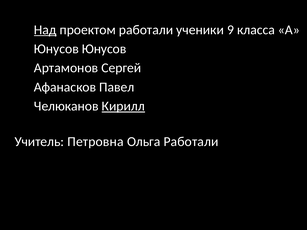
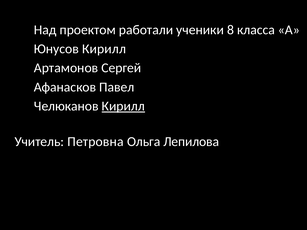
Над underline: present -> none (45, 30)
9: 9 -> 8 (230, 30)
Юнусов Юнусов: Юнусов -> Кирилл (104, 49)
Ольга Работали: Работали -> Лепилова (191, 142)
